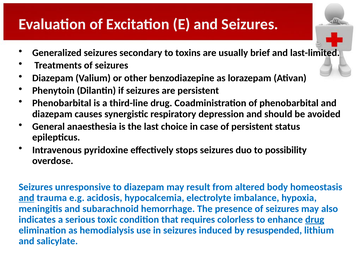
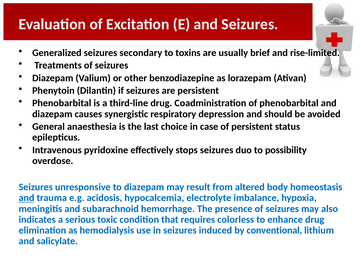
last-limited: last-limited -> rise-limited (315, 53)
drug underline: present -> none (315, 220)
resuspended: resuspended -> conventional (274, 231)
